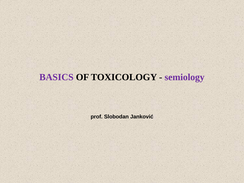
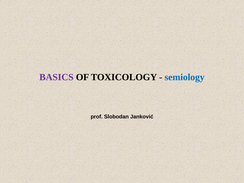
semiology colour: purple -> blue (185, 77)
